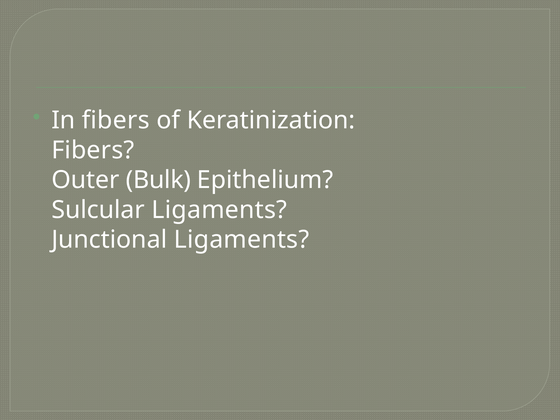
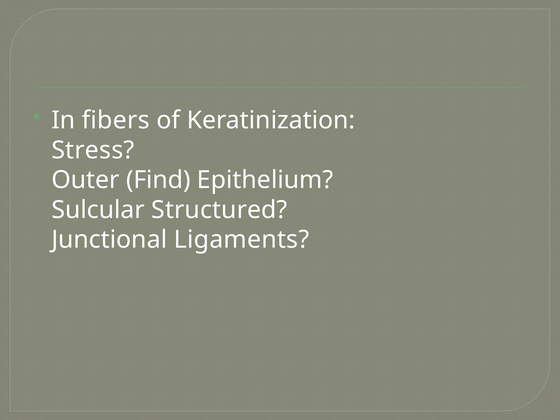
Fibers: Fibers -> Stress (93, 150)
Bulk: Bulk -> Find (158, 180)
Sulcular Ligaments: Ligaments -> Structured (219, 210)
